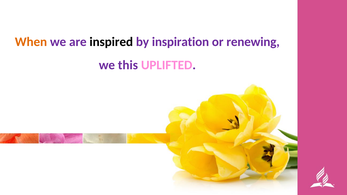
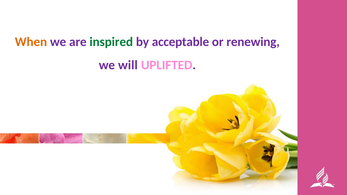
inspired colour: black -> green (111, 42)
inspiration: inspiration -> acceptable (181, 42)
this: this -> will (128, 65)
